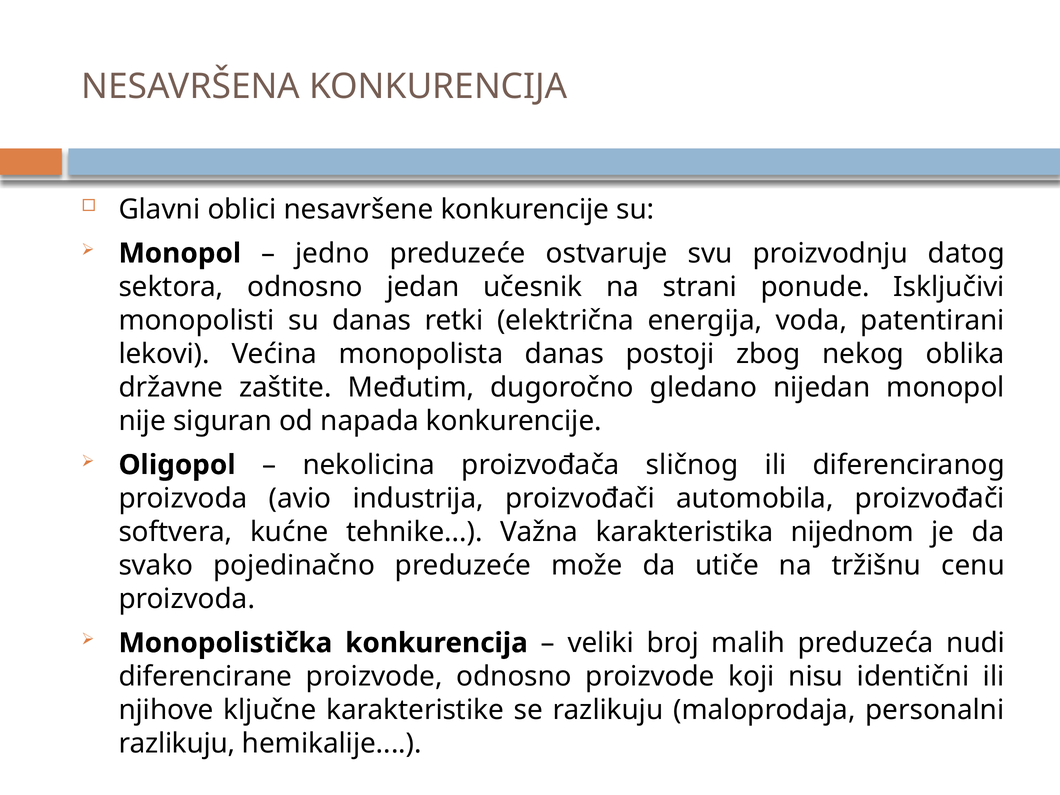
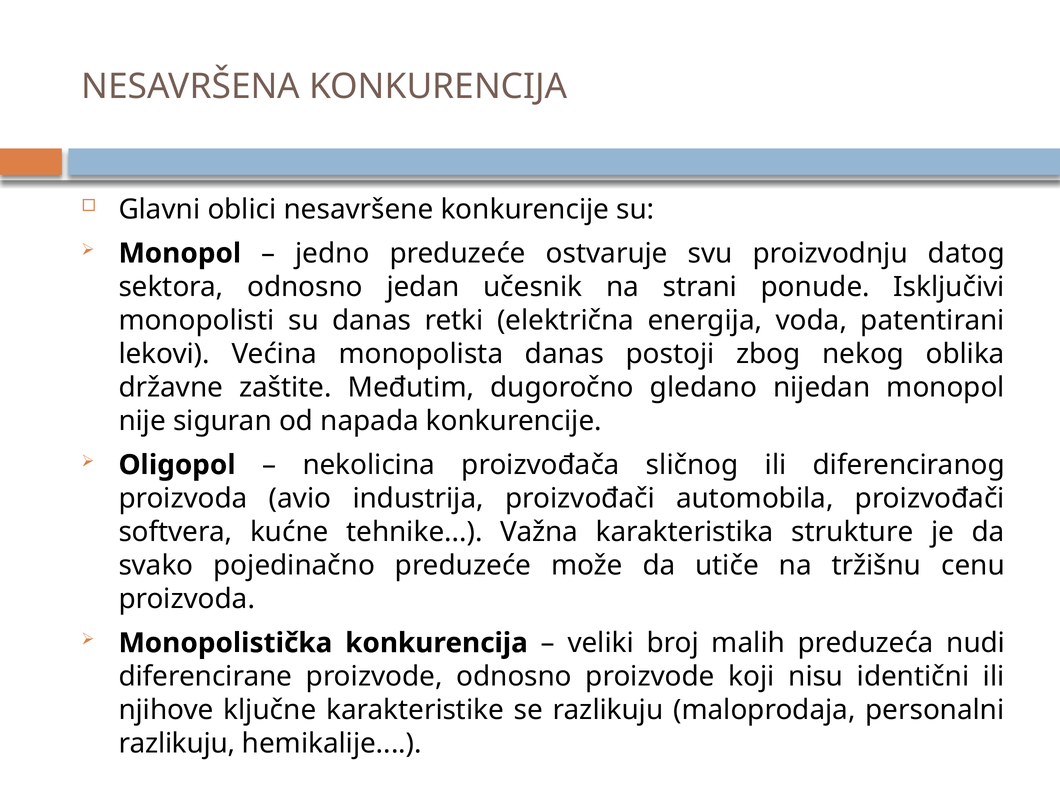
nijednom: nijednom -> strukture (852, 532)
